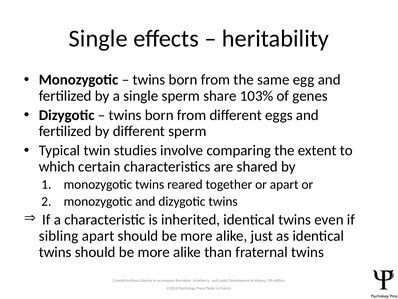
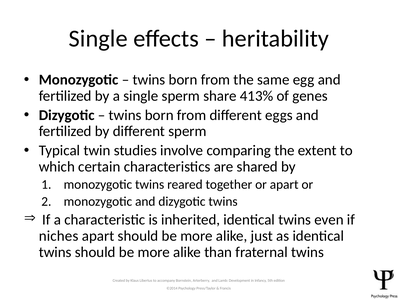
103%: 103% -> 413% (257, 96)
sibling: sibling -> niches (59, 236)
